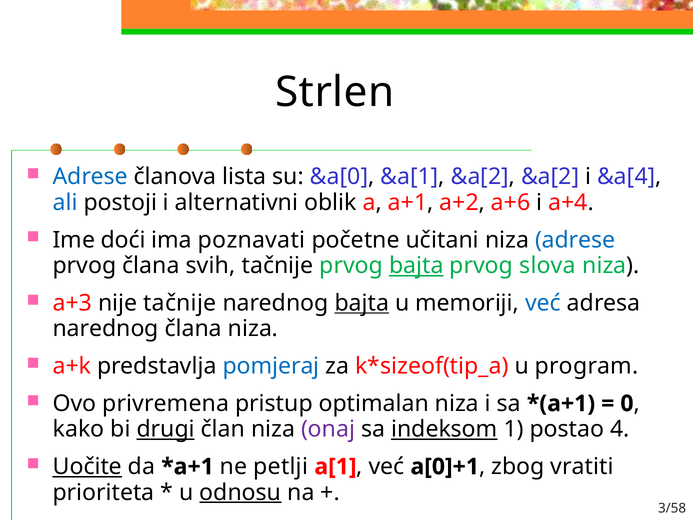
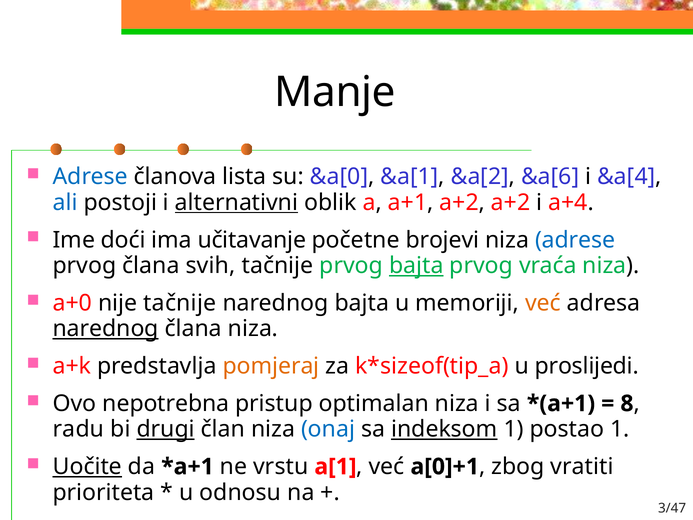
Strlen: Strlen -> Manje (335, 92)
&a[2 &a[2: &a[2 -> &a[6 (550, 177)
alternativni underline: none -> present (237, 202)
a+2 a+6: a+6 -> a+2 (511, 202)
poznavati: poznavati -> učitavanje (252, 240)
učitani: učitani -> brojevi (442, 240)
slova: slova -> vraća (548, 266)
a+3: a+3 -> a+0 (72, 303)
bajta underline: present -> none (362, 303)
već colour: blue -> orange (543, 303)
narednog underline: none -> present (106, 329)
pomjeraj colour: blue -> orange (271, 366)
program: program -> proslijedi (587, 366)
privremena: privremena -> nepotrebna (166, 403)
0: 0 -> 8 (627, 403)
kako: kako -> radu (78, 429)
onaj colour: purple -> blue (328, 429)
postao 4: 4 -> 1 (620, 429)
petlji: petlji -> vrstu (281, 466)
odnosu underline: present -> none (240, 492)
3/58: 3/58 -> 3/47 (672, 508)
